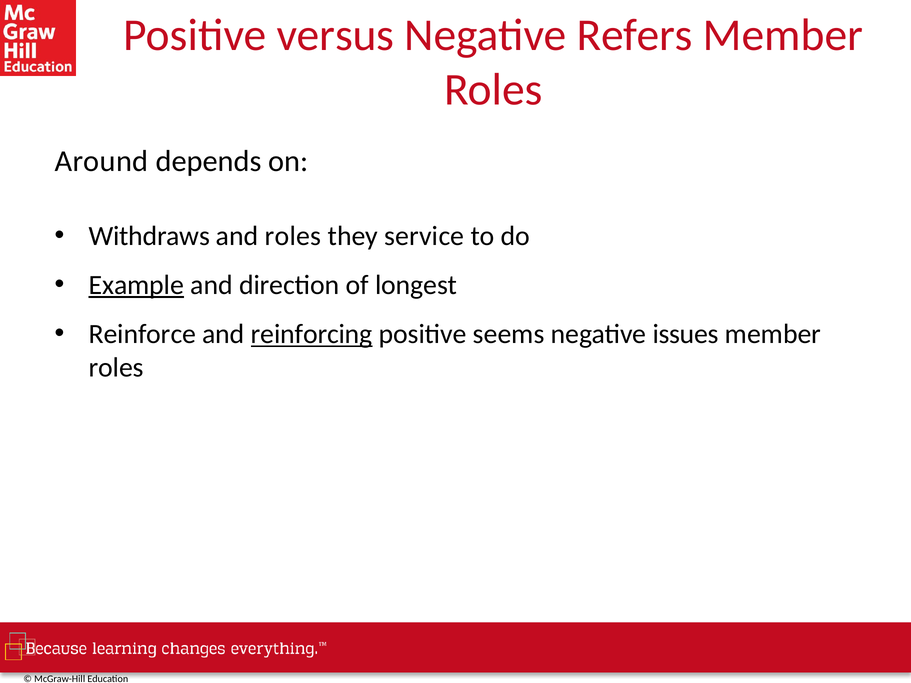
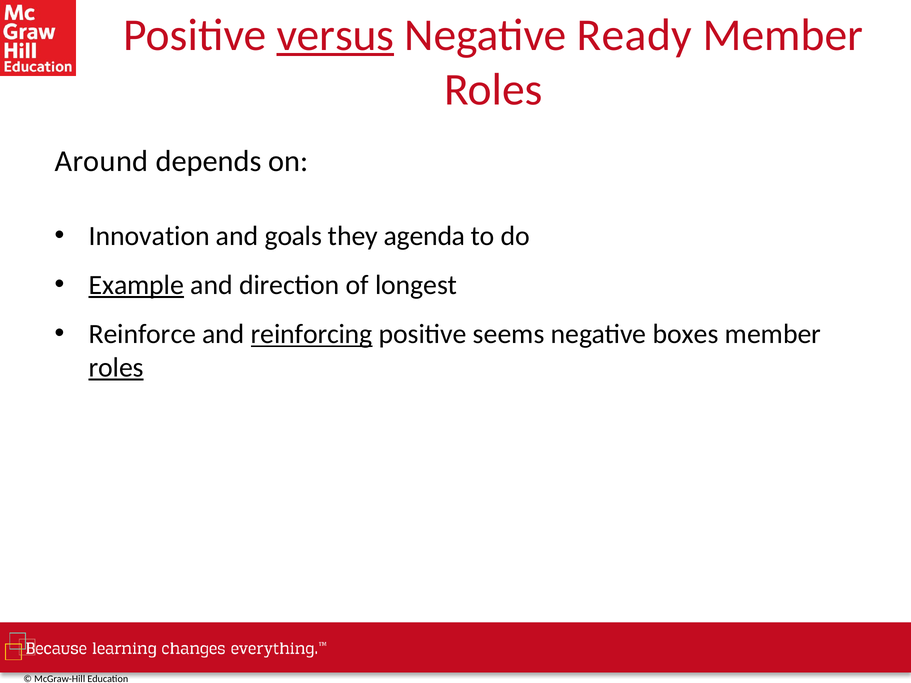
versus underline: none -> present (335, 35)
Refers: Refers -> Ready (634, 35)
Withdraws: Withdraws -> Innovation (149, 236)
and roles: roles -> goals (293, 236)
service: service -> agenda (424, 236)
issues: issues -> boxes (686, 334)
roles underline: none -> present (116, 368)
